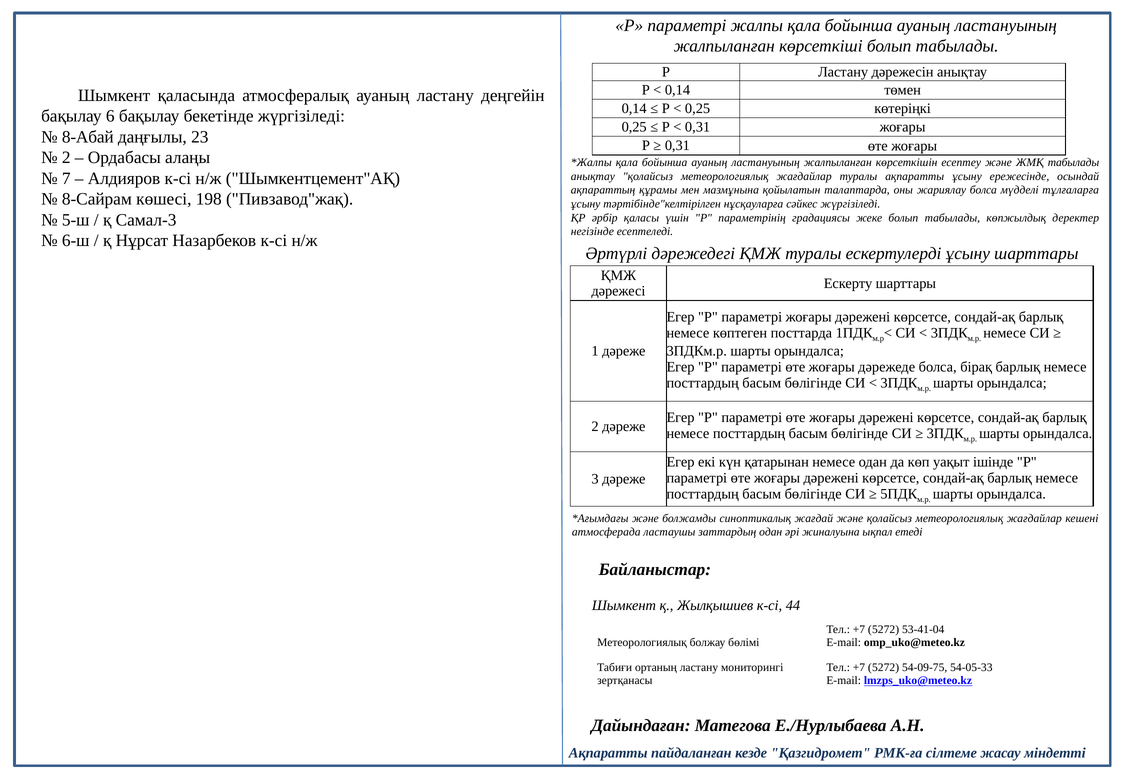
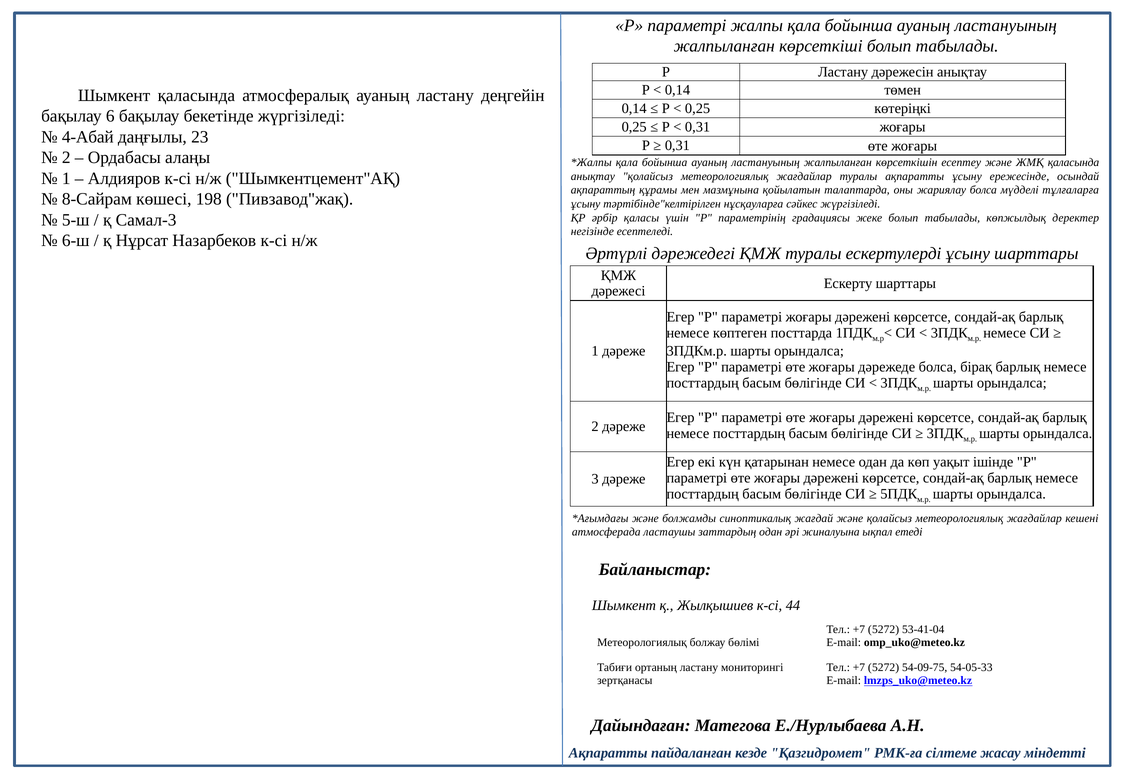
8-Абай: 8-Абай -> 4-Абай (88, 137)
ЖМҚ табылады: табылады -> қаласында (1073, 162)
7: 7 -> 1 (66, 178)
